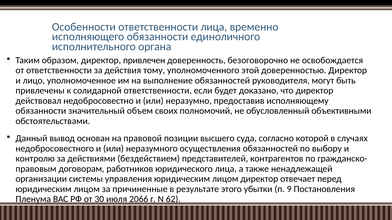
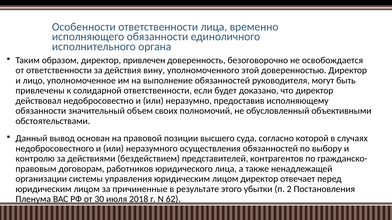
тому: тому -> вину (154, 71)
9: 9 -> 2 (289, 189)
2066: 2066 -> 2018 (139, 200)
